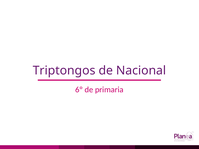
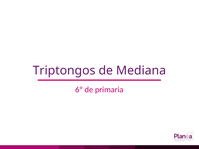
Nacional: Nacional -> Mediana (141, 71)
